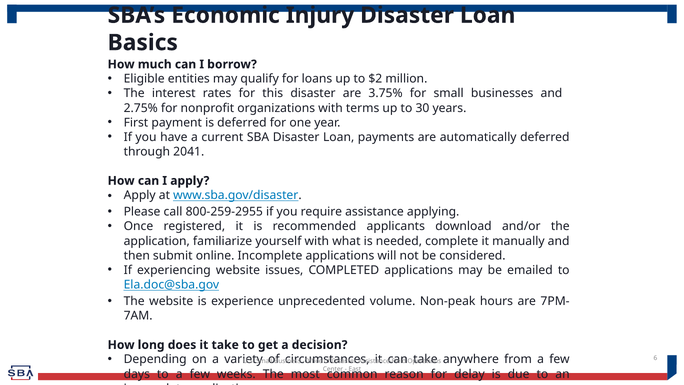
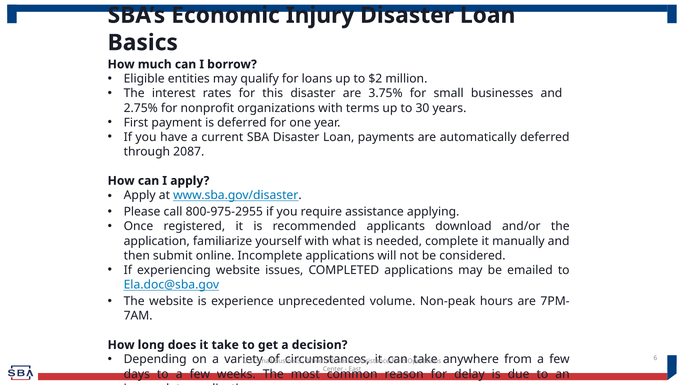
2041: 2041 -> 2087 (189, 152)
800-259-2955: 800-259-2955 -> 800-975-2955 (224, 212)
